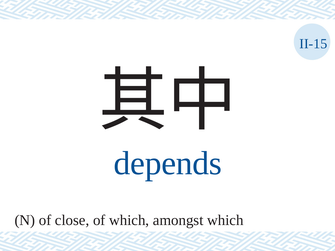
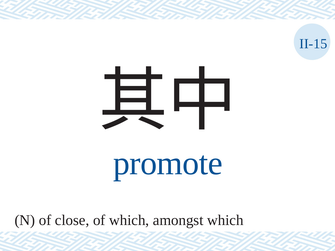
depends: depends -> promote (168, 163)
